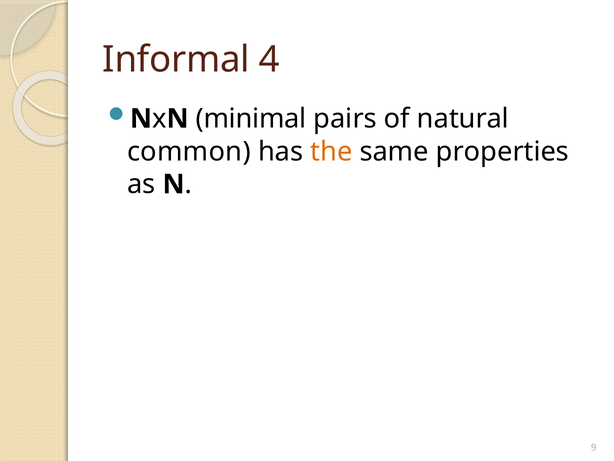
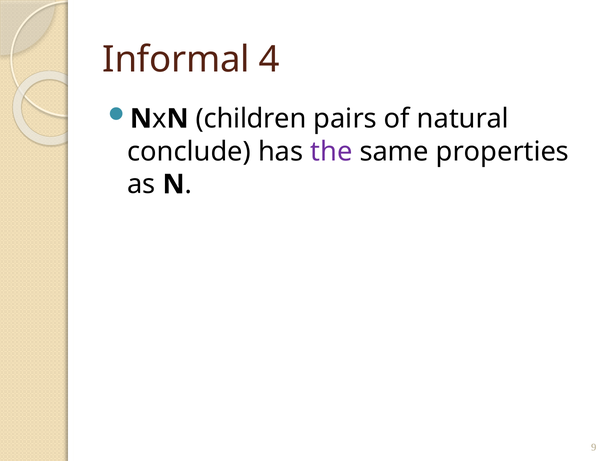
minimal: minimal -> children (251, 119)
common: common -> conclude (189, 151)
the colour: orange -> purple (331, 151)
